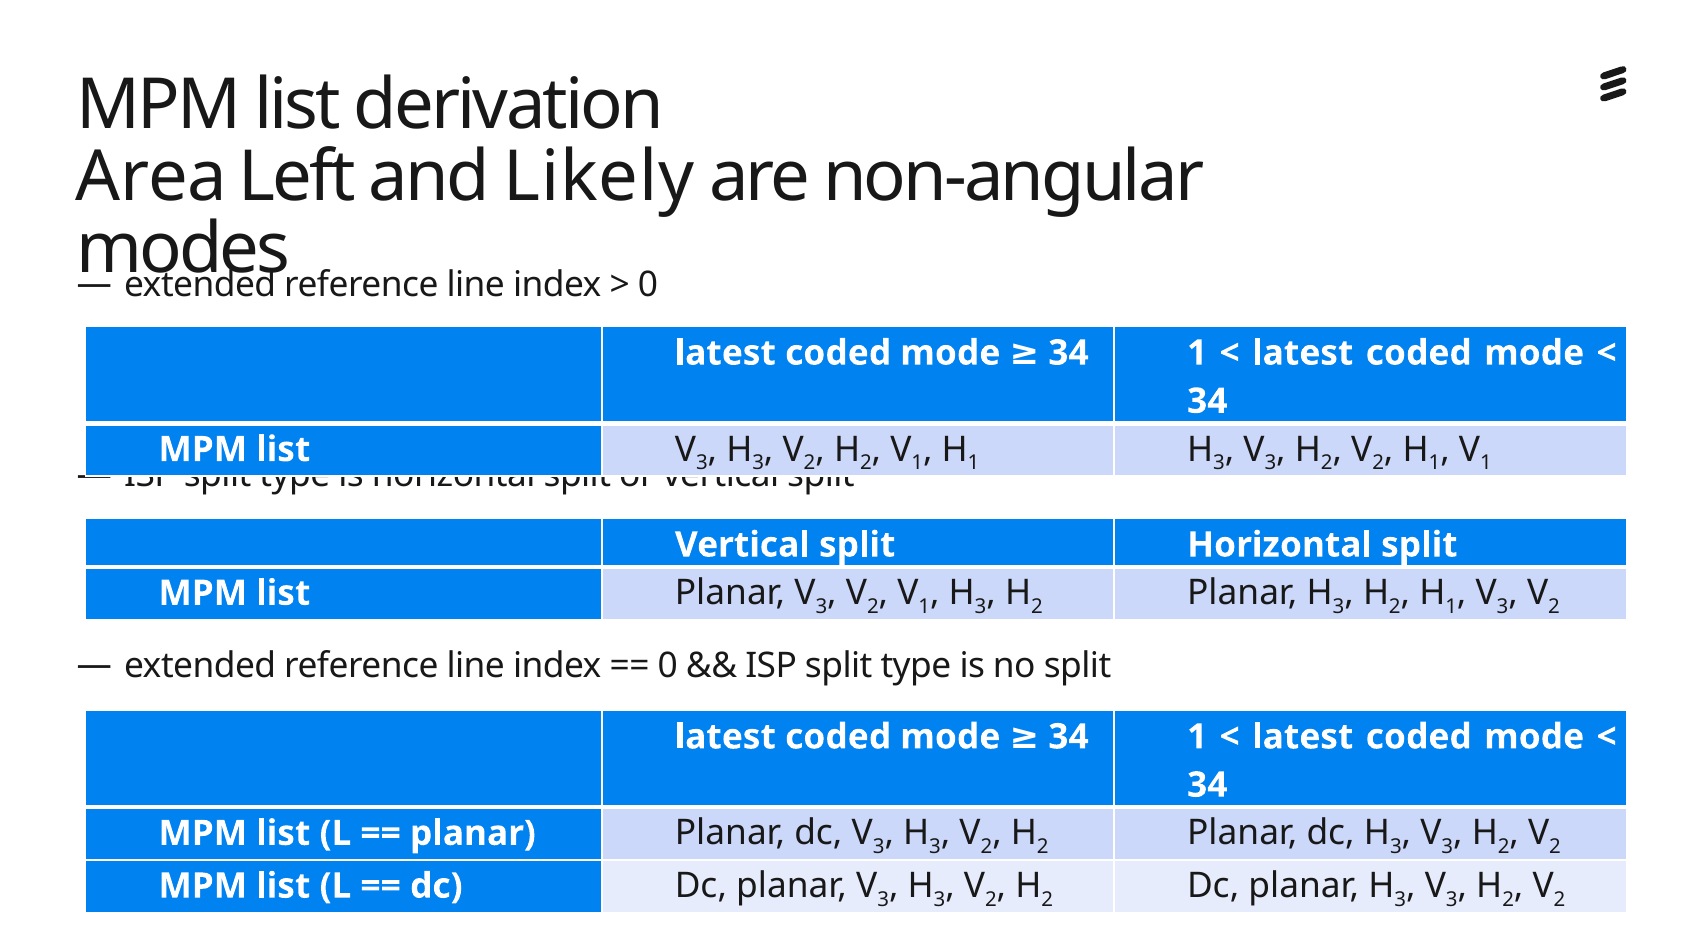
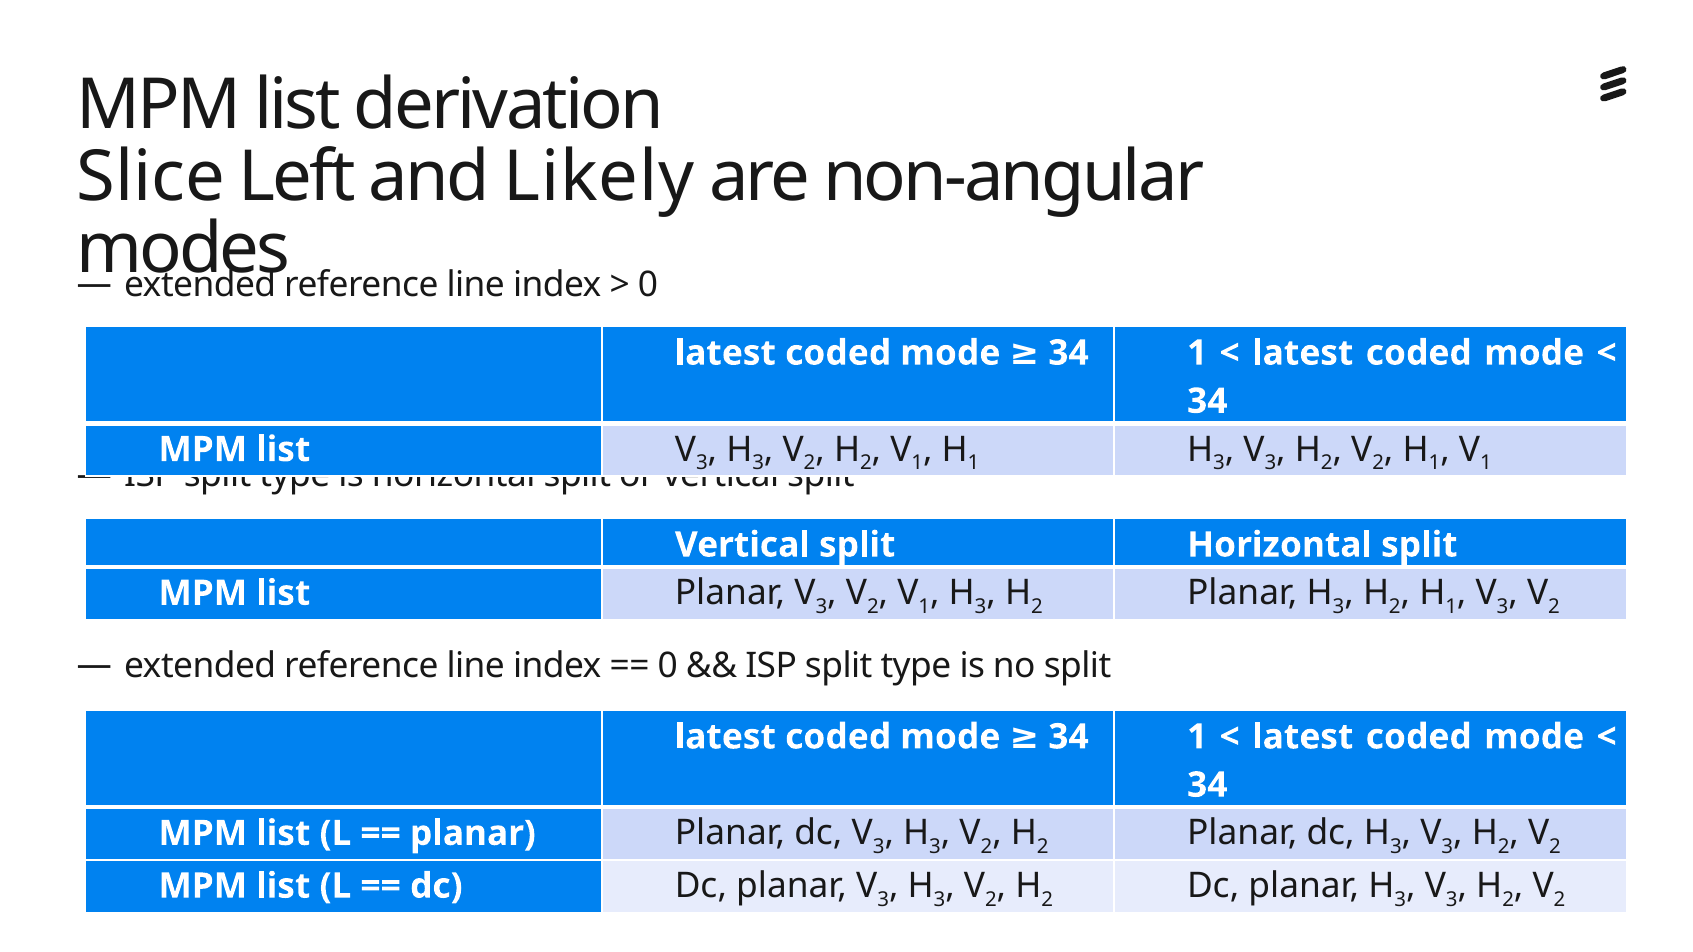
Area: Area -> Slice (151, 177)
